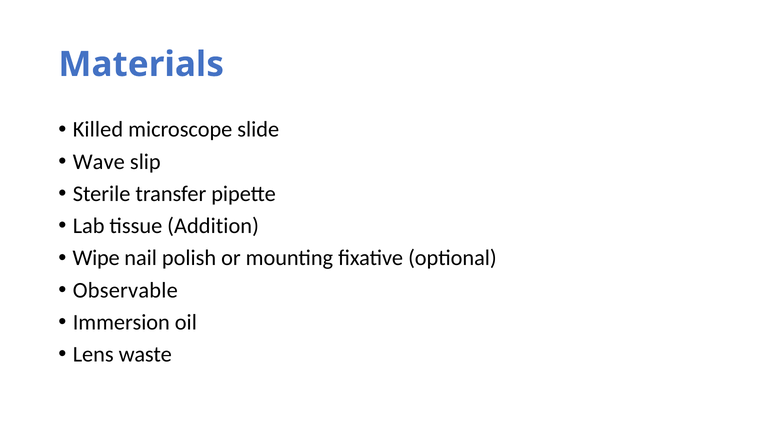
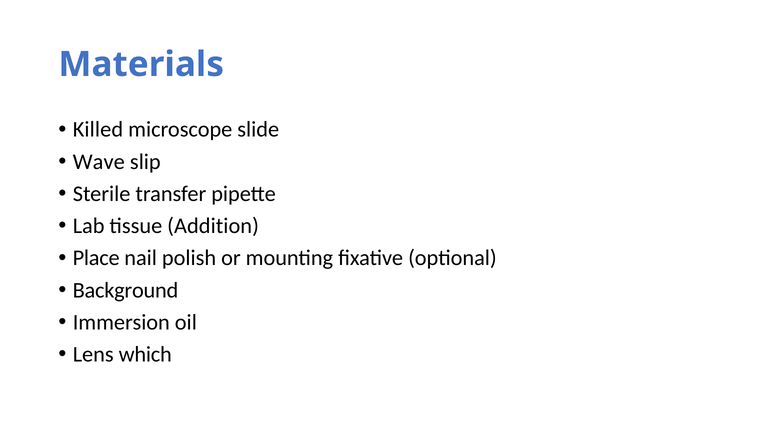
Wipe: Wipe -> Place (96, 258)
Observable: Observable -> Background (126, 290)
waste: waste -> which (145, 354)
